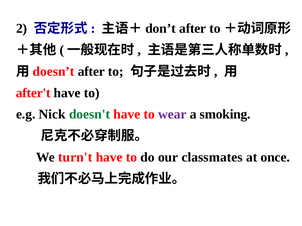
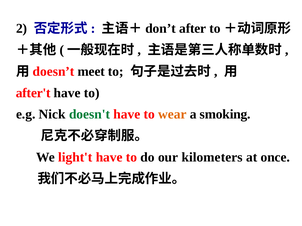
after: after -> meet (91, 72)
wear colour: purple -> orange (172, 115)
turn't: turn't -> light't (75, 158)
classmates: classmates -> kilometers (212, 158)
